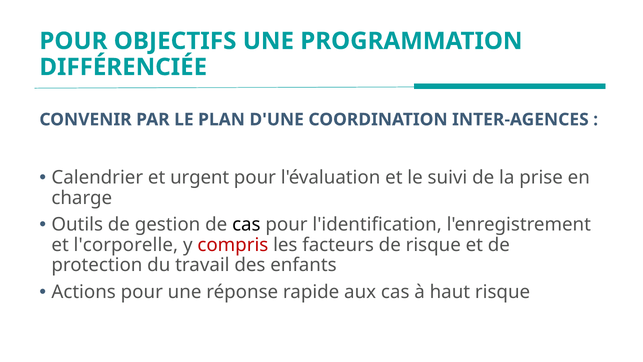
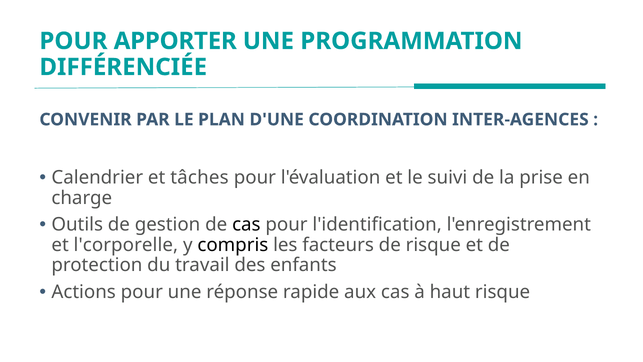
OBJECTIFS: OBJECTIFS -> APPORTER (175, 41)
urgent: urgent -> tâches (199, 177)
compris colour: red -> black (233, 245)
